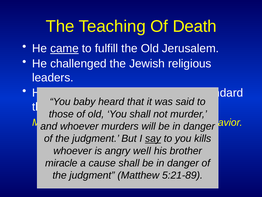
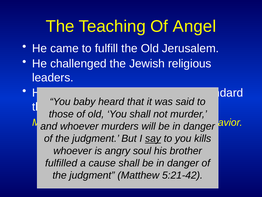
Death: Death -> Angel (194, 26)
came underline: present -> none (64, 48)
well: well -> soul (142, 150)
miracle: miracle -> fulfilled (61, 163)
5:21-89: 5:21-89 -> 5:21-42 (182, 175)
